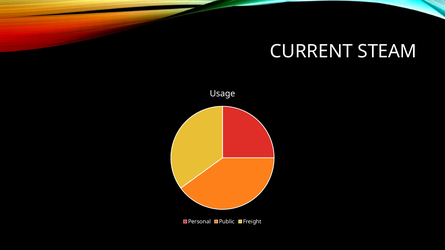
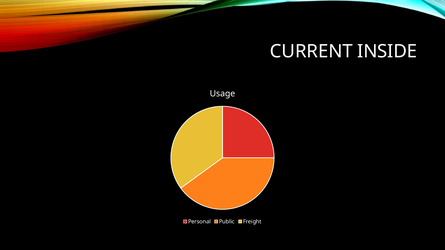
STEAM: STEAM -> INSIDE (387, 51)
